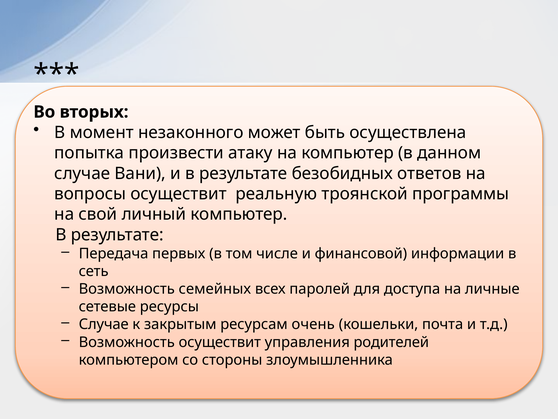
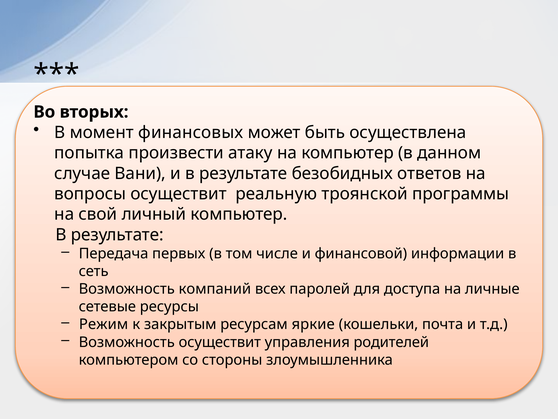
незаконного: незаконного -> финансовых (191, 132)
семейных: семейных -> компаний (215, 289)
Случае: Случае -> Режим (104, 324)
очень: очень -> яркие (313, 324)
